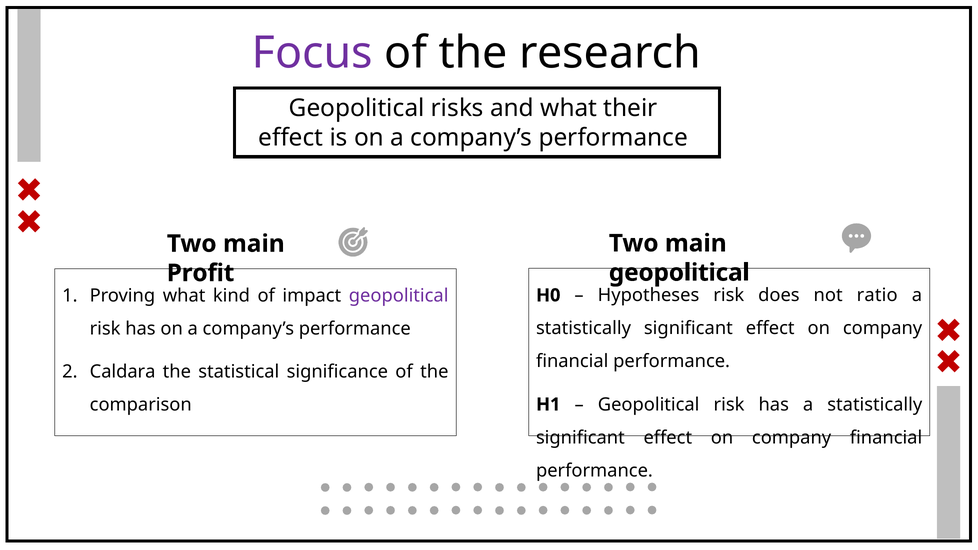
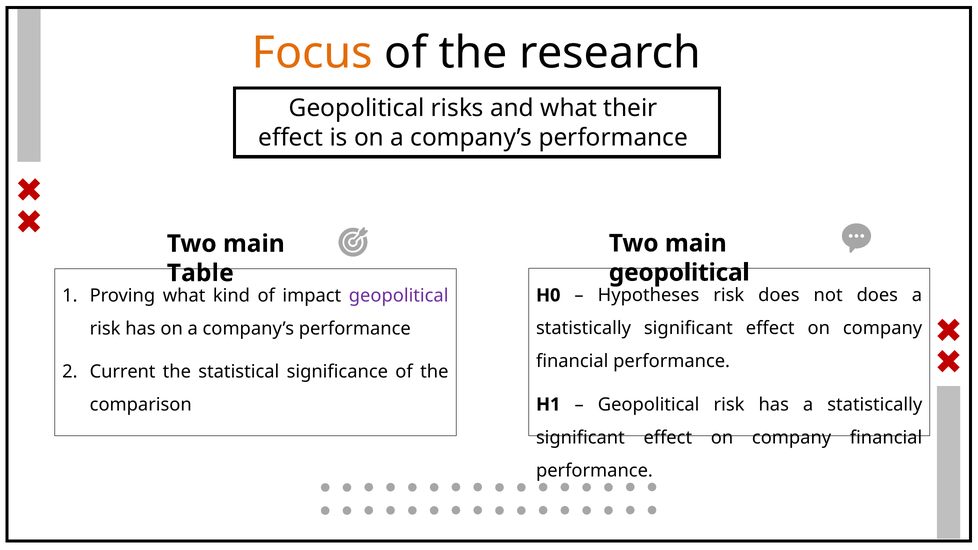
Focus colour: purple -> orange (312, 53)
Profit: Profit -> Table (200, 273)
not ratio: ratio -> does (877, 295)
Caldara: Caldara -> Current (123, 372)
